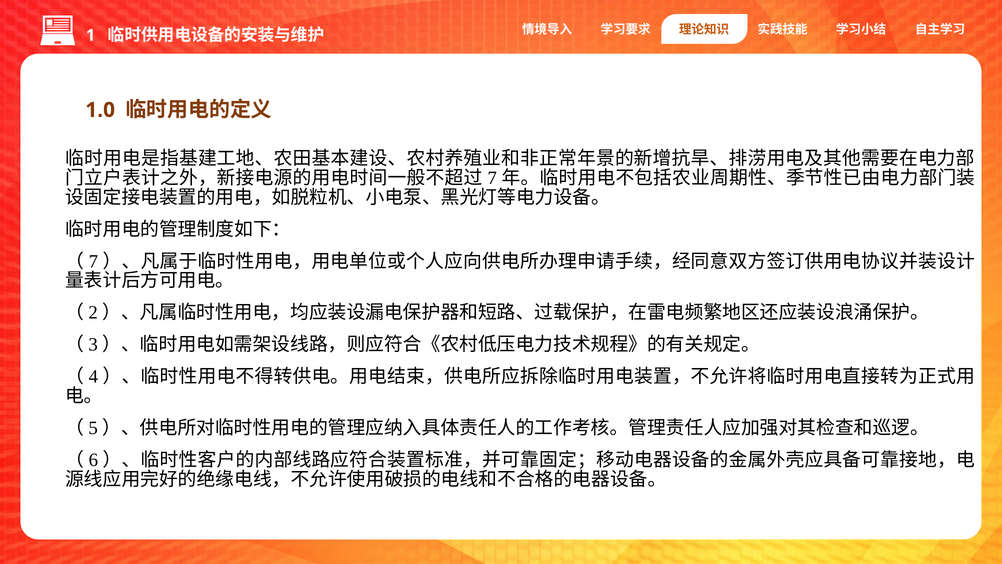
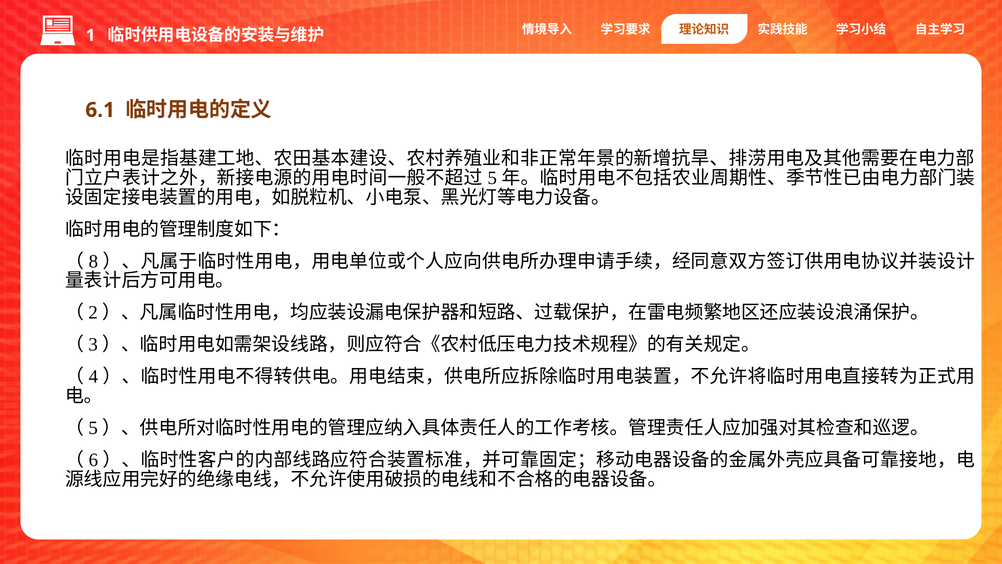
1.0: 1.0 -> 6.1 (100, 110)
7: 7 -> 5 (492, 178)
7: 7 -> 8 (93, 261)
